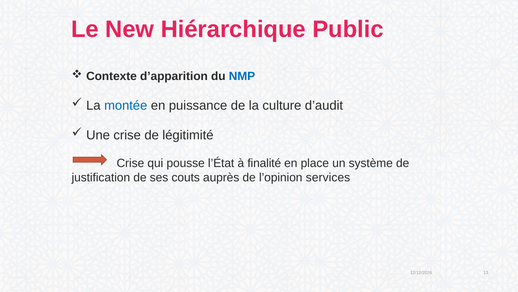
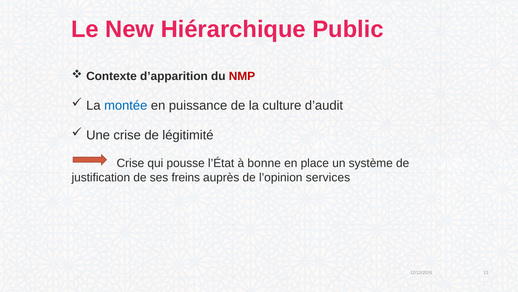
NMP colour: blue -> red (242, 76)
finalité: finalité -> bonne (264, 163)
couts: couts -> freins (186, 177)
